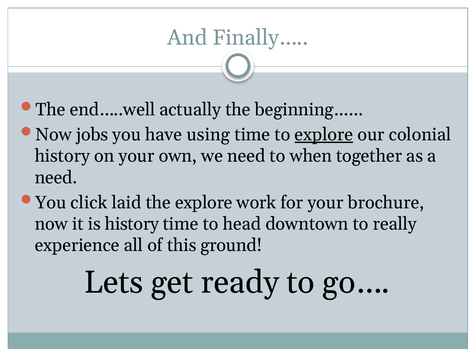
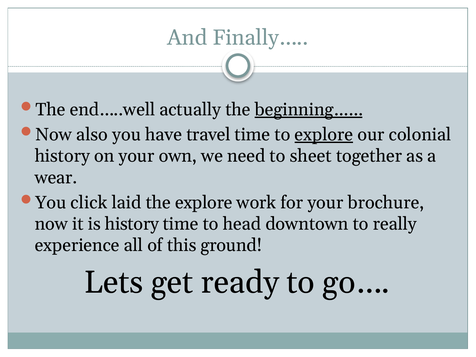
beginning…… underline: none -> present (309, 110)
jobs: jobs -> also (92, 135)
using: using -> travel (208, 135)
when: when -> sheet (311, 156)
need: need -> wear (56, 178)
